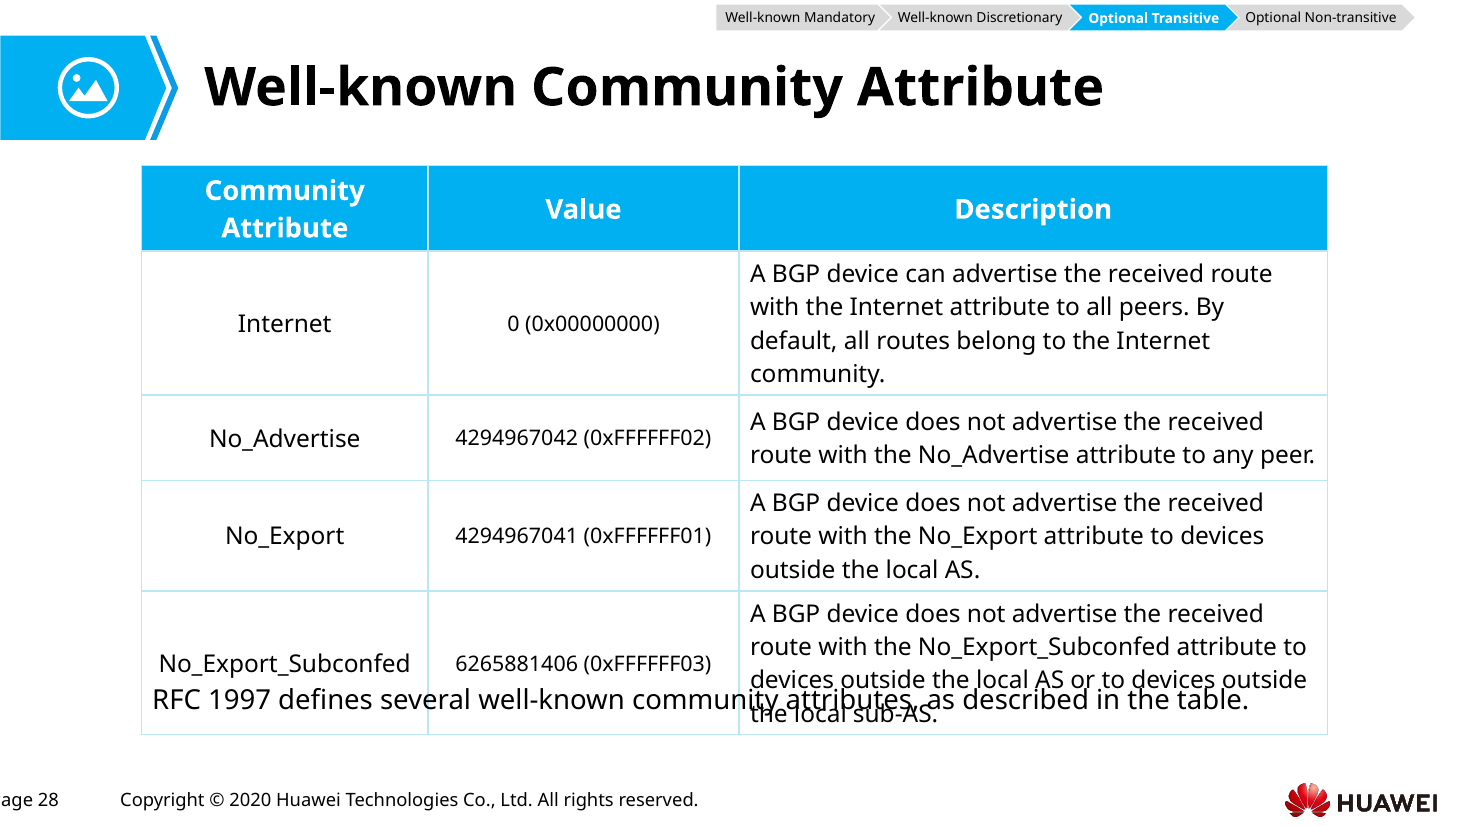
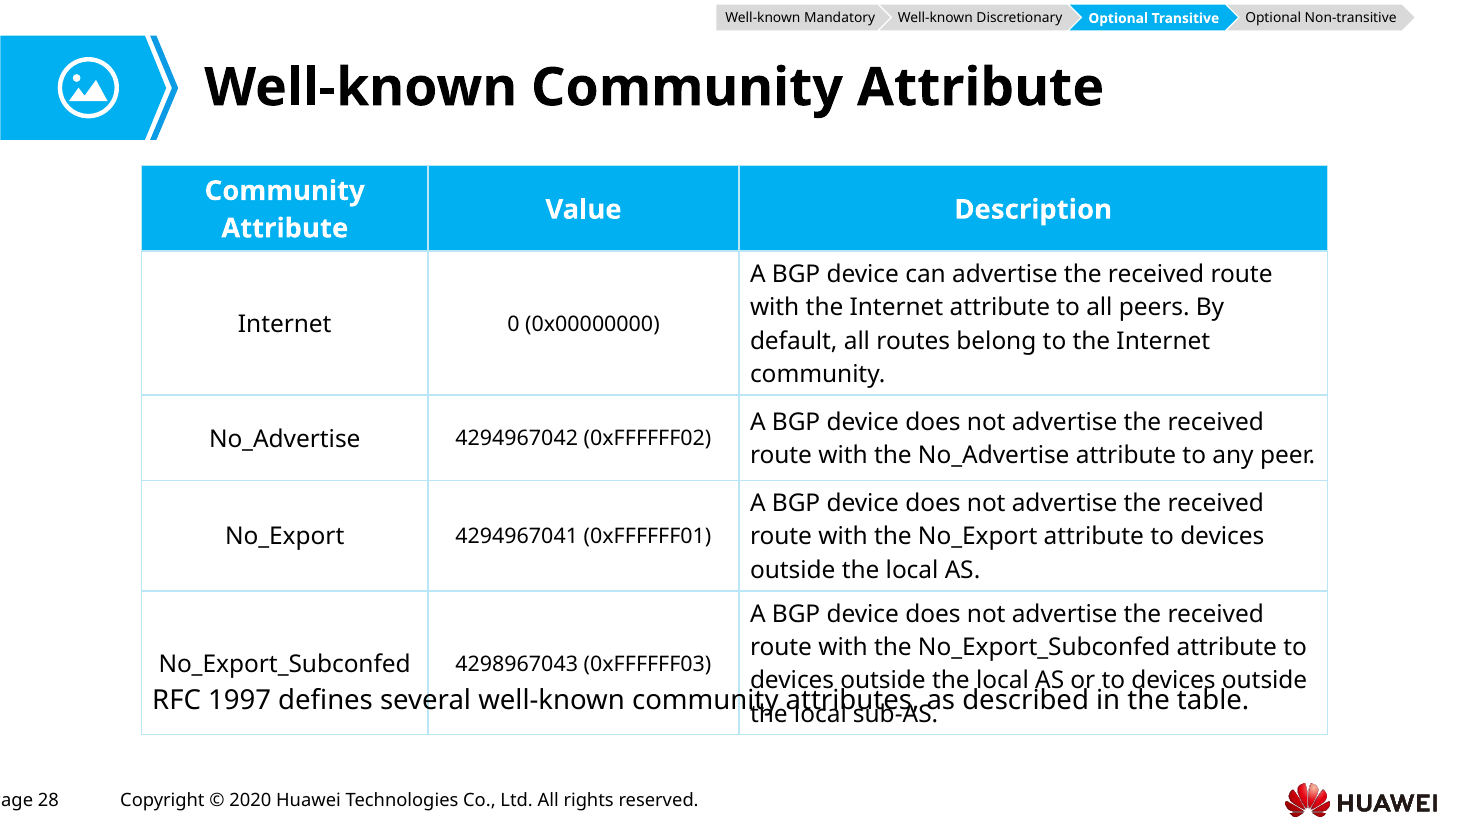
6265881406: 6265881406 -> 4298967043 (517, 664)
